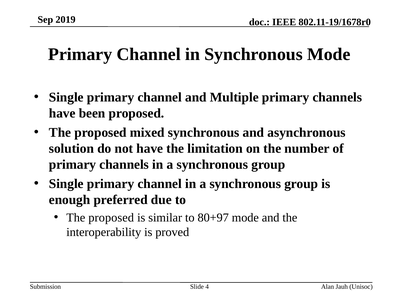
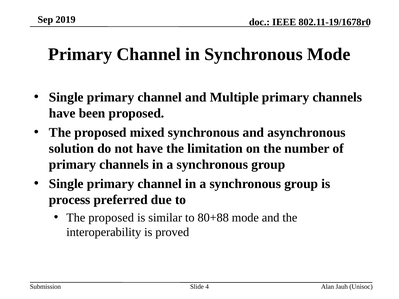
enough: enough -> process (70, 200)
80+97: 80+97 -> 80+88 (213, 218)
